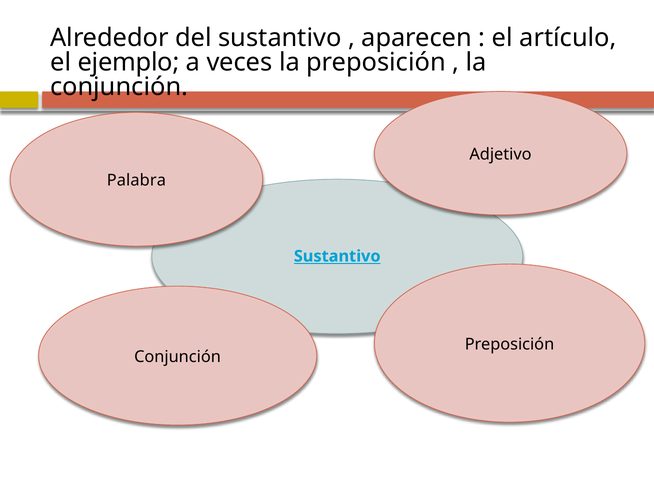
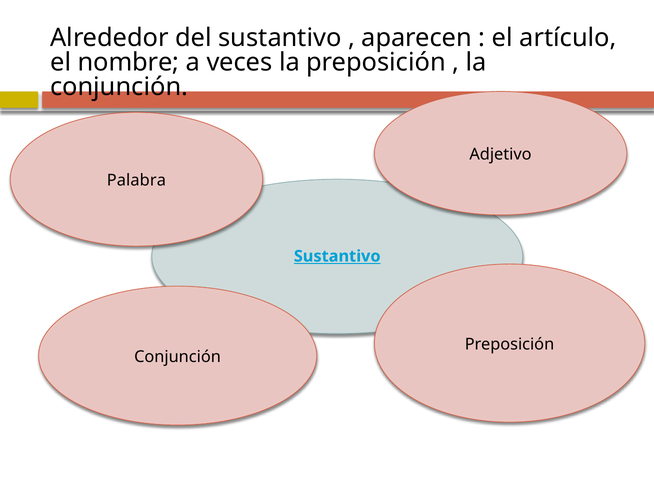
ejemplo: ejemplo -> nombre (129, 62)
